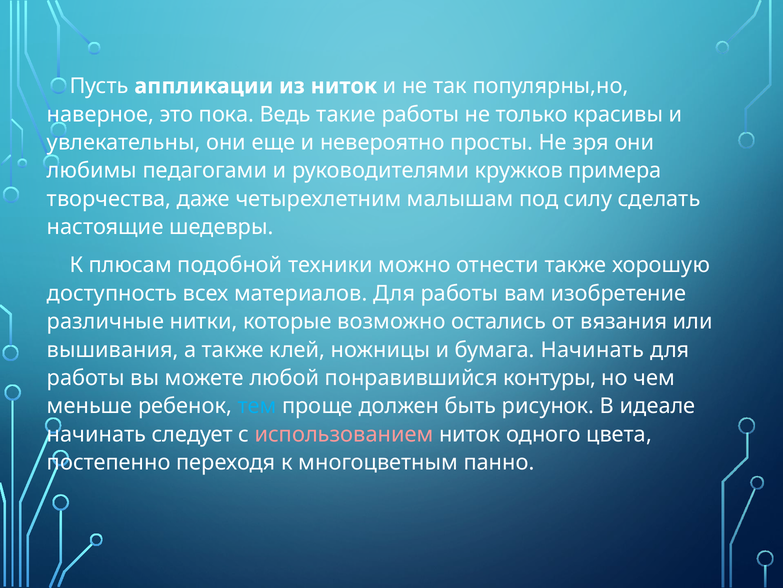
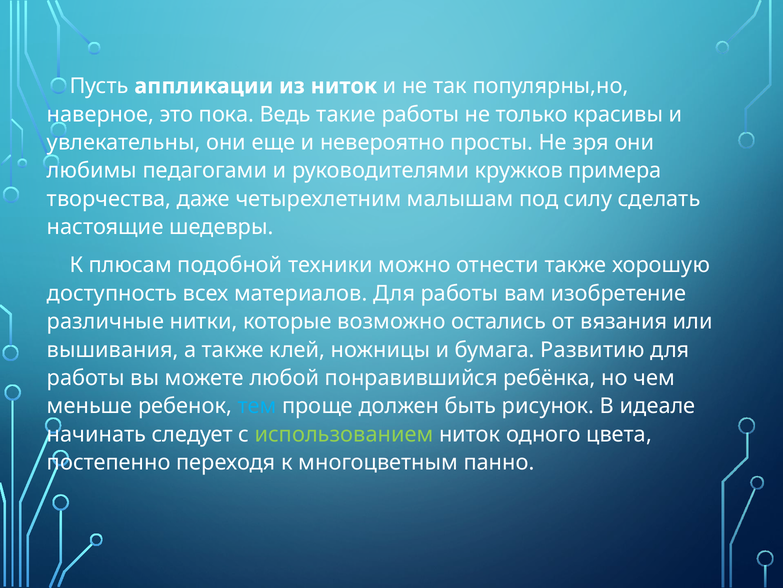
бумага Начинать: Начинать -> Развитию (592, 349)
контуры: контуры -> ребёнка (550, 378)
использованием colour: pink -> light green (344, 434)
